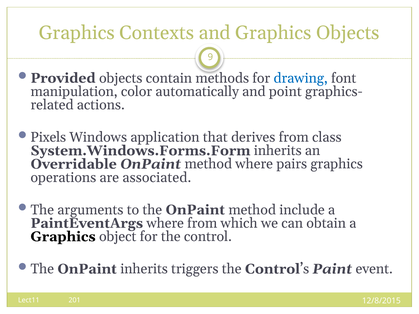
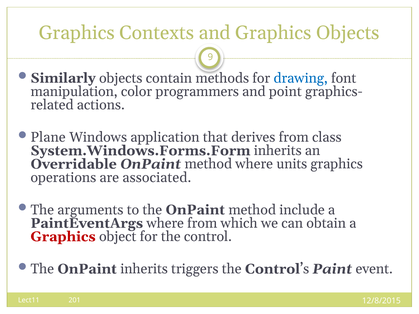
Provided: Provided -> Similarly (63, 78)
automatically: automatically -> programmers (197, 92)
Pixels: Pixels -> Plane (48, 137)
pairs: pairs -> units (292, 164)
Graphics colour: black -> red (63, 237)
